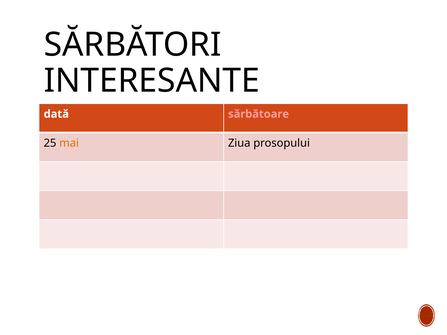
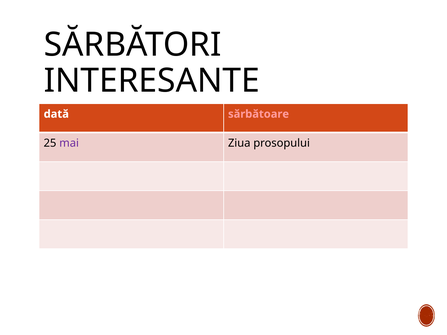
mai colour: orange -> purple (69, 143)
